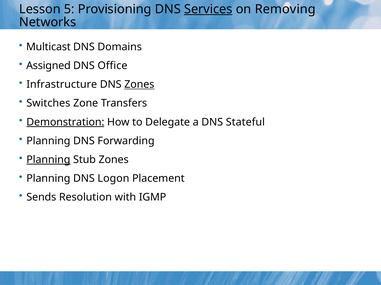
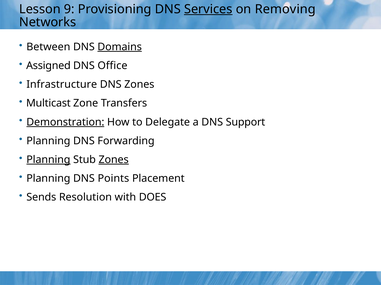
5: 5 -> 9 (69, 9)
Multicast: Multicast -> Between (48, 47)
Domains underline: none -> present (120, 47)
Zones underline: present -> none (139, 85)
Switches: Switches -> Multicast (48, 104)
Stateful: Stateful -> Support (245, 122)
Zones underline: none -> present (114, 160)
Logon: Logon -> Points (113, 179)
IGMP: IGMP -> DOES (153, 198)
